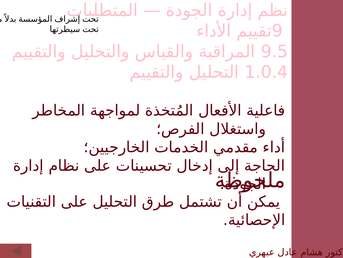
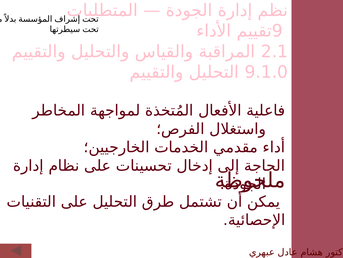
9.5: 9.5 -> 2.1 (275, 51)
1.0.4: 1.0.4 -> 9.1.0 (266, 72)
